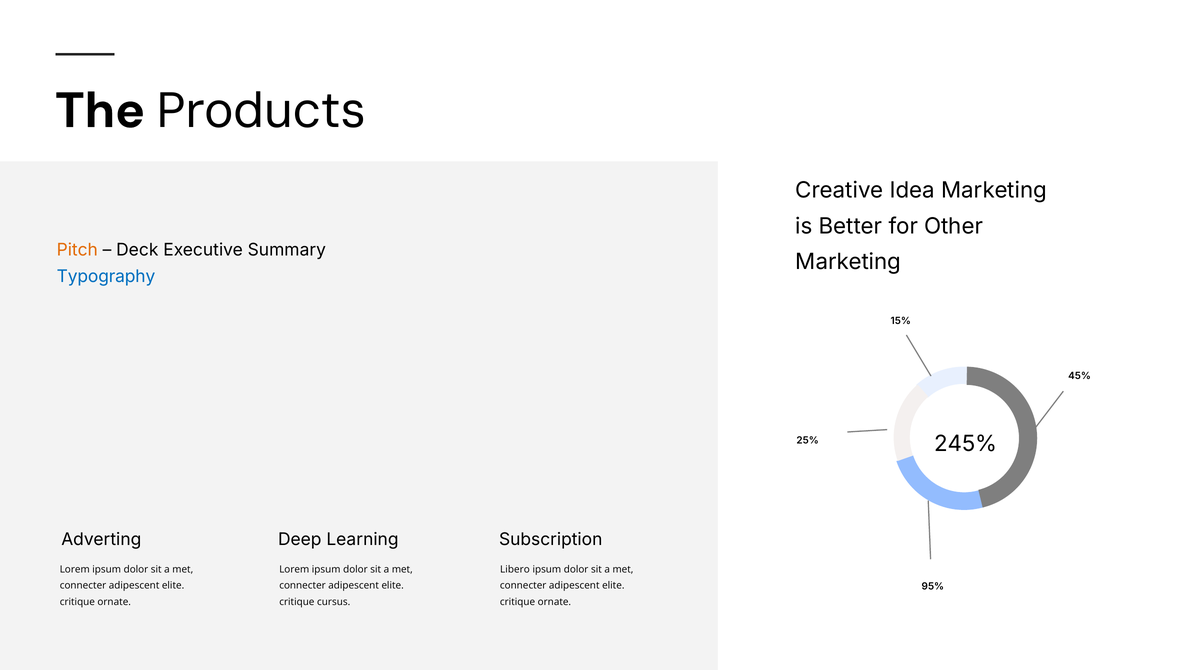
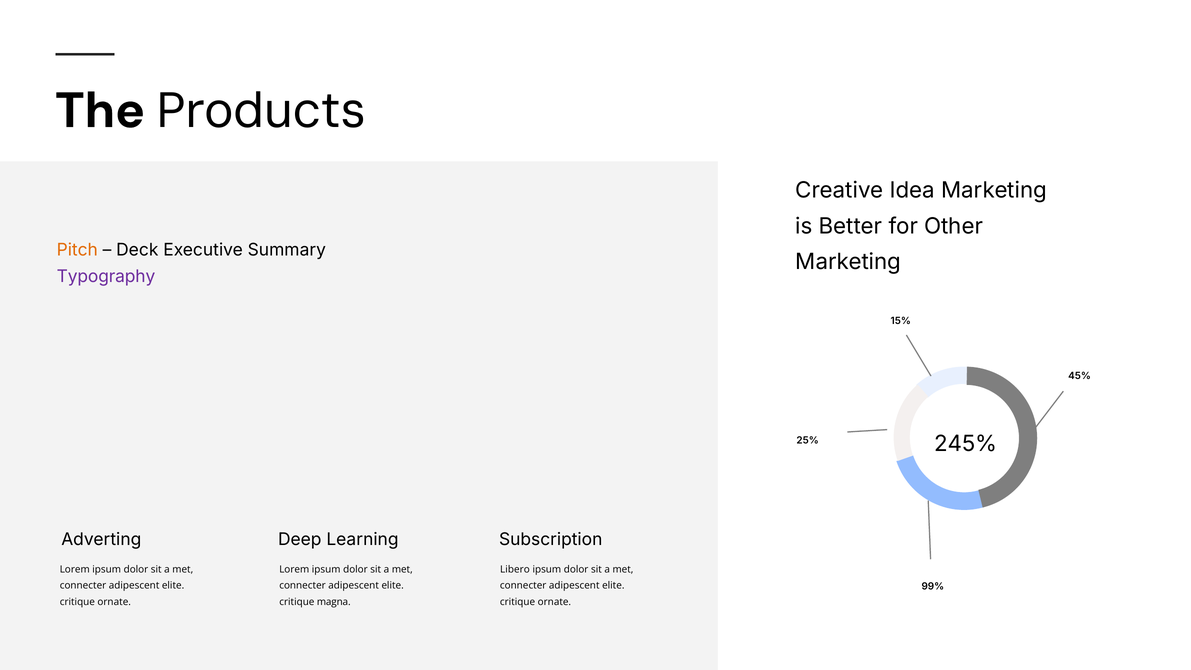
Typography colour: blue -> purple (106, 277)
95%: 95% -> 99% (933, 587)
cursus: cursus -> magna (334, 602)
